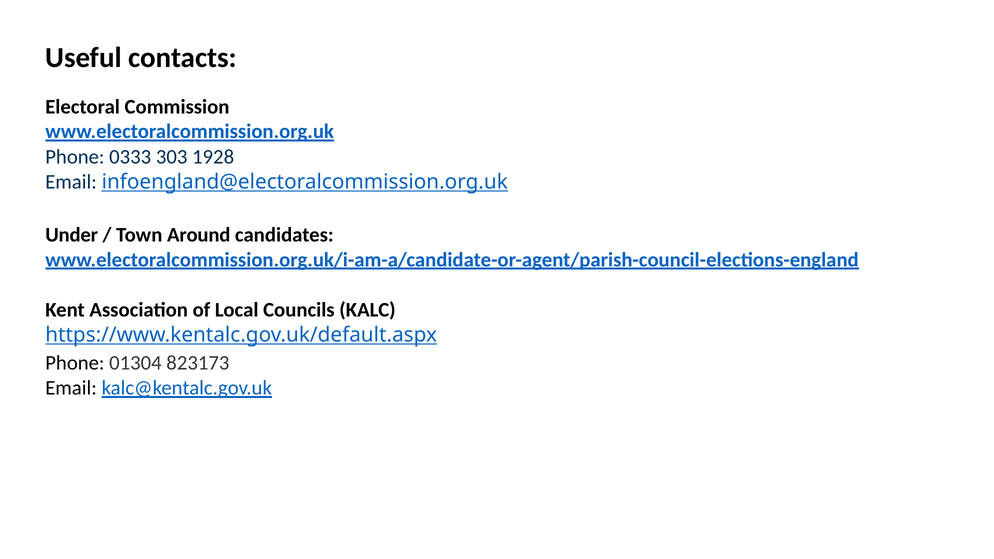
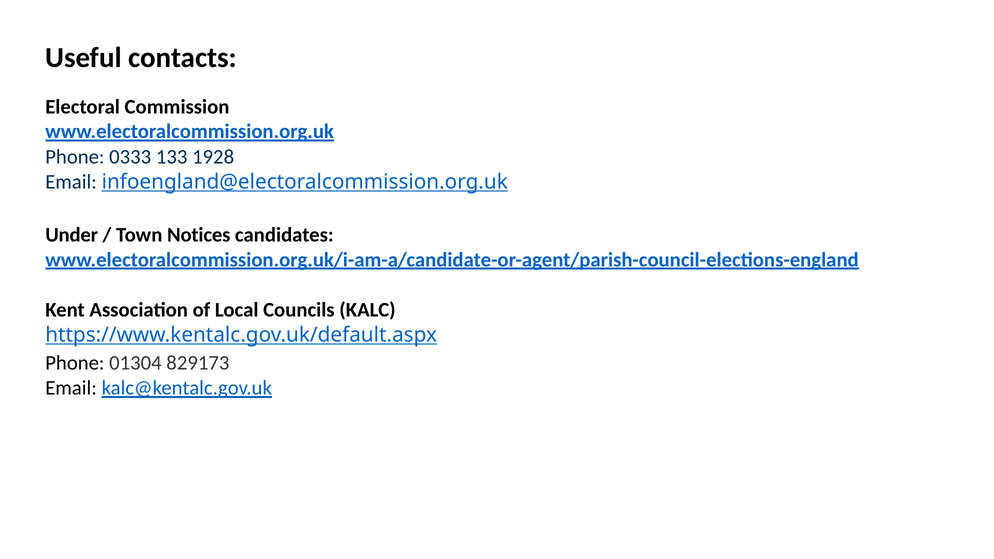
303: 303 -> 133 (172, 157)
Around: Around -> Notices (199, 235)
823173: 823173 -> 829173 (198, 363)
